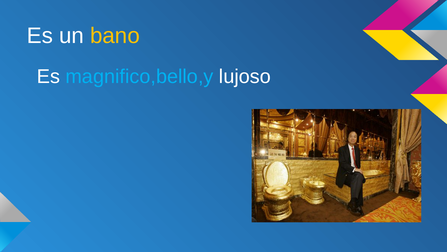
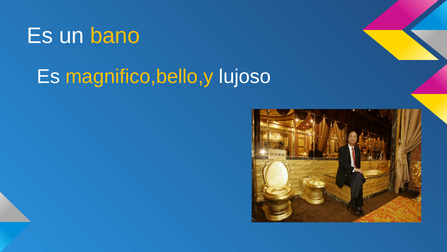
magnifico,bello,y colour: light blue -> yellow (139, 76)
